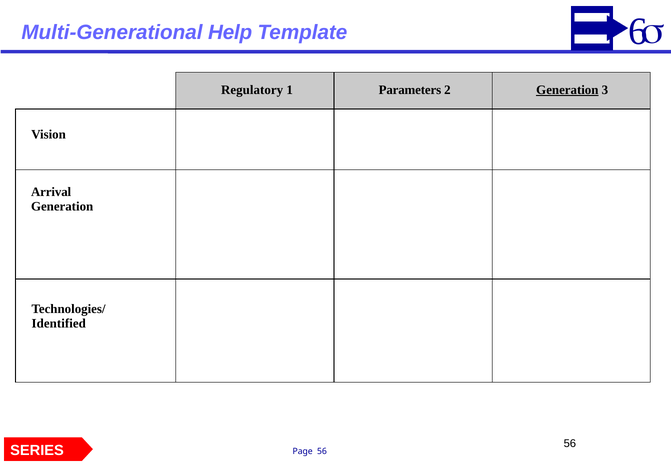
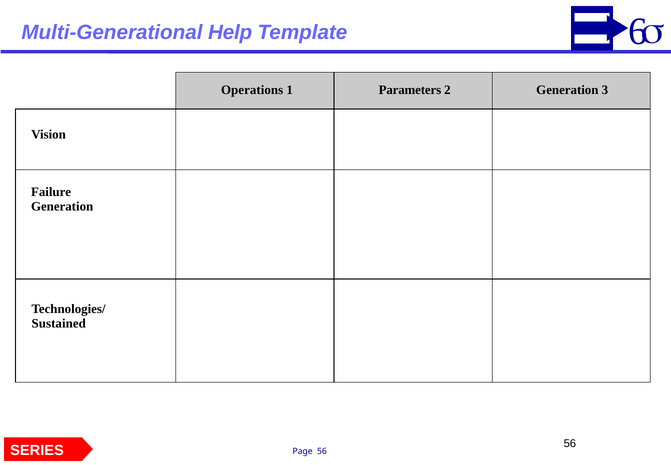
Regulatory: Regulatory -> Operations (252, 90)
Generation underline: present -> none (567, 90)
Arrival: Arrival -> Failure (51, 192)
Identified: Identified -> Sustained (59, 323)
